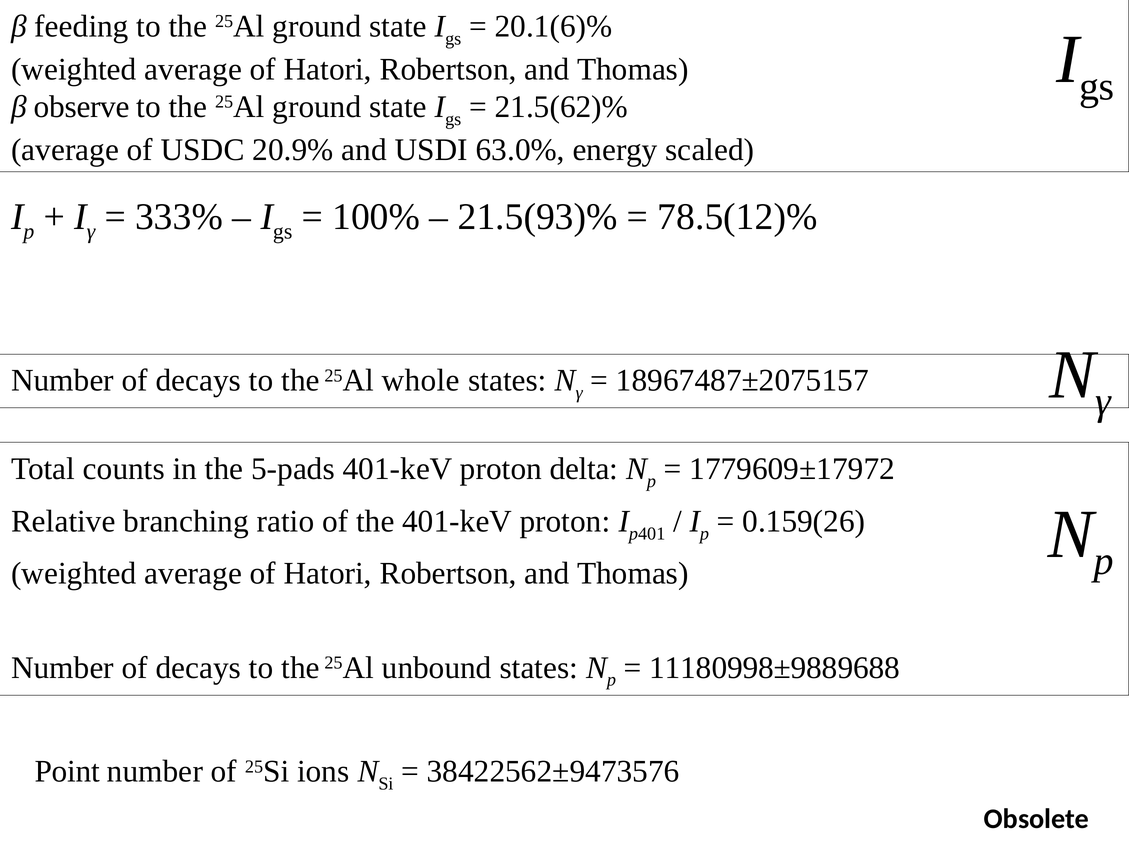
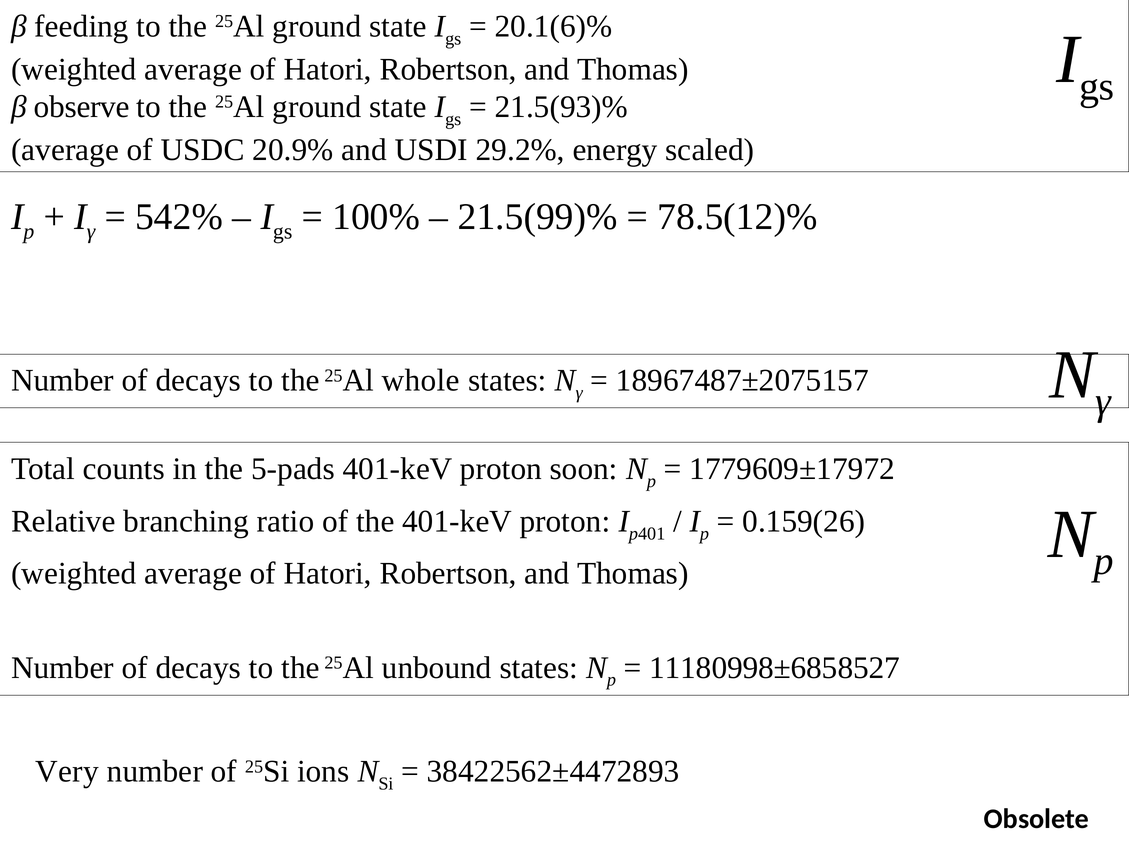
21.5(62)%: 21.5(62)% -> 21.5(93)% (561, 107)
63.0%: 63.0% -> 29.2% (520, 150)
333%: 333% -> 542% (179, 217)
21.5(93)%: 21.5(93)% -> 21.5(99)% (538, 217)
delta: delta -> soon (584, 469)
11180998±9889688: 11180998±9889688 -> 11180998±6858527 (775, 668)
Point: Point -> Very (67, 771)
38422562±9473576: 38422562±9473576 -> 38422562±4472893 (553, 771)
